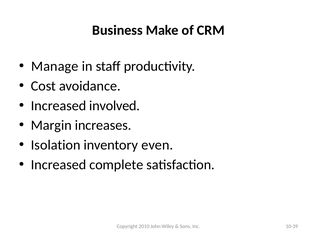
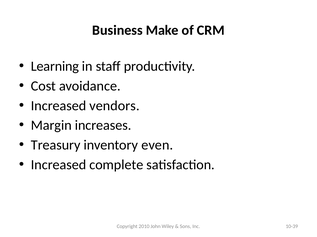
Manage: Manage -> Learning (55, 67)
involved: involved -> vendors (114, 106)
Isolation: Isolation -> Treasury (56, 145)
